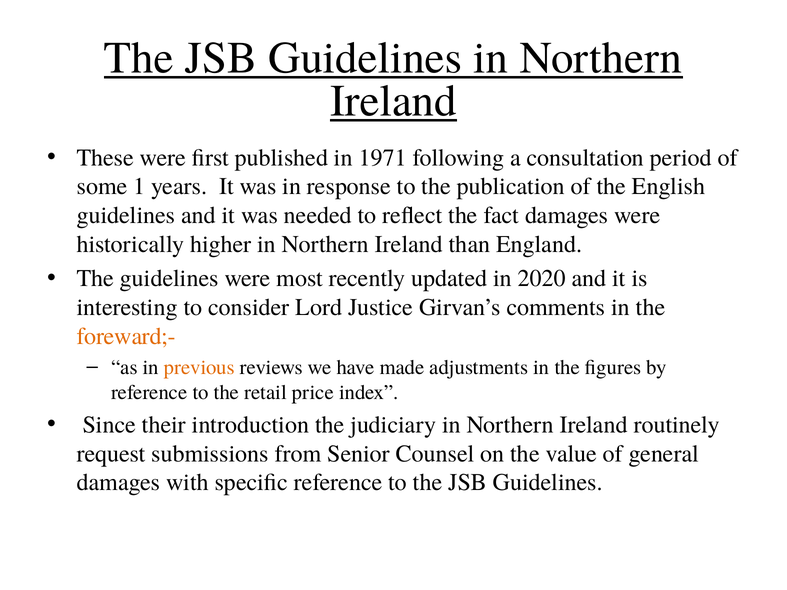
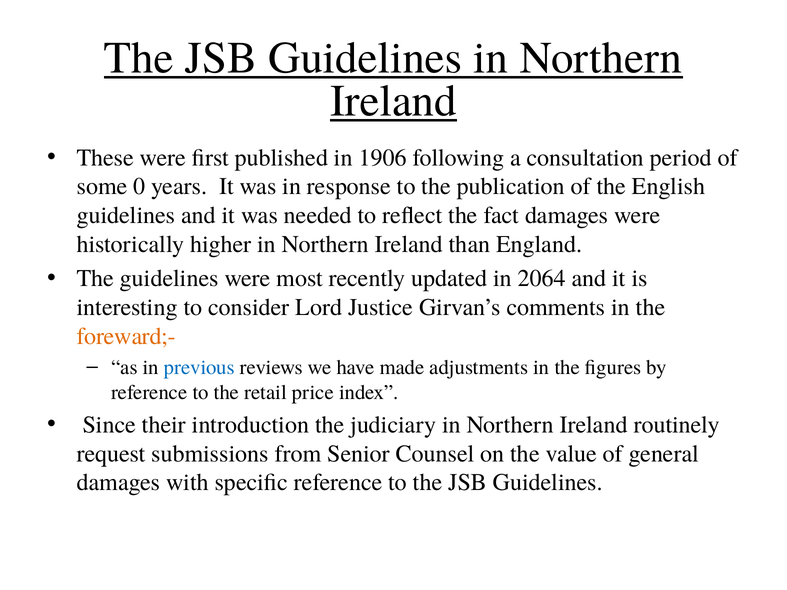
1971: 1971 -> 1906 (383, 158)
1: 1 -> 0 (139, 187)
2020: 2020 -> 2064 (542, 279)
previous colour: orange -> blue (199, 368)
